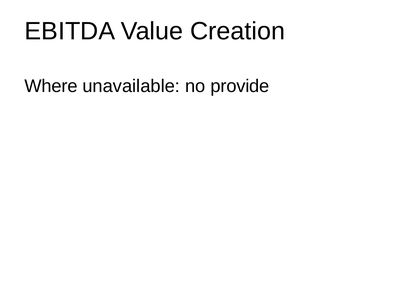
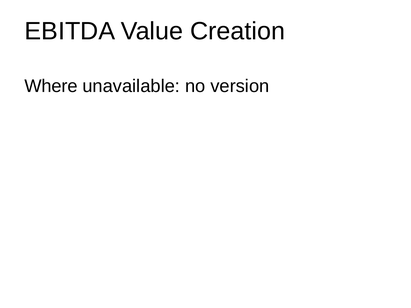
provide: provide -> version (240, 86)
